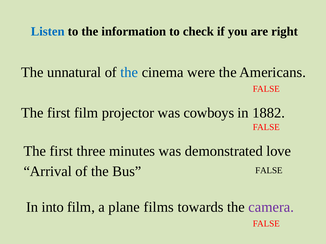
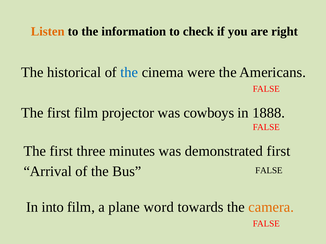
Listen colour: blue -> orange (48, 31)
unnatural: unnatural -> historical (74, 72)
1882: 1882 -> 1888 (269, 113)
demonstrated love: love -> first (279, 151)
films: films -> word (159, 207)
camera colour: purple -> orange (271, 207)
